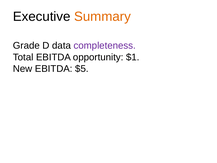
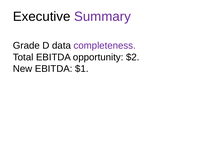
Summary colour: orange -> purple (102, 16)
$1: $1 -> $2 (133, 57)
$5: $5 -> $1 (82, 69)
